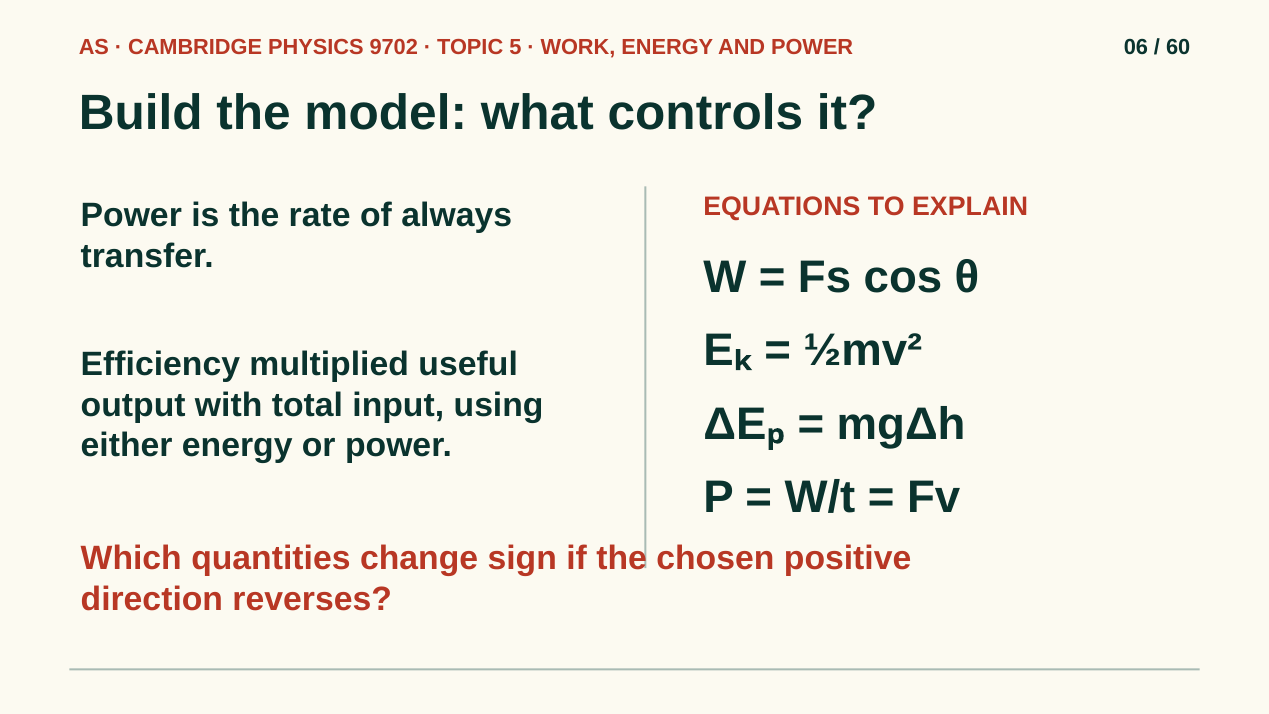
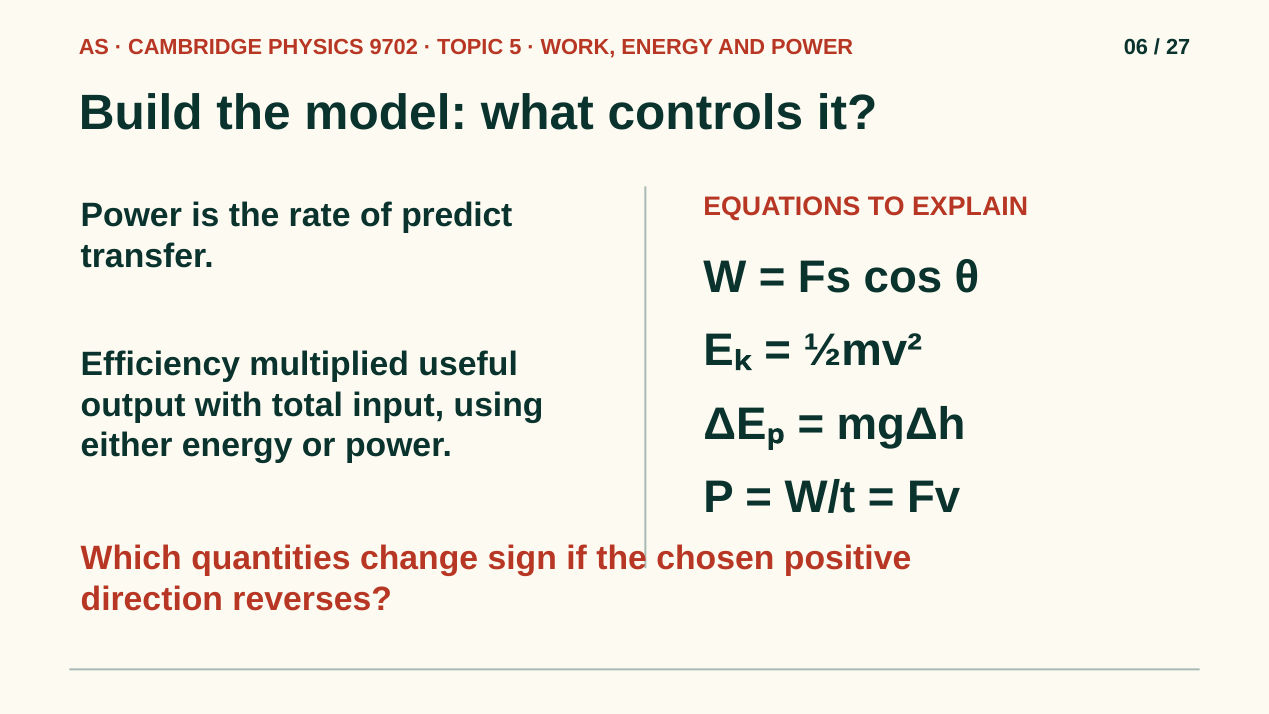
60: 60 -> 27 (1178, 47)
always: always -> predict (457, 216)
